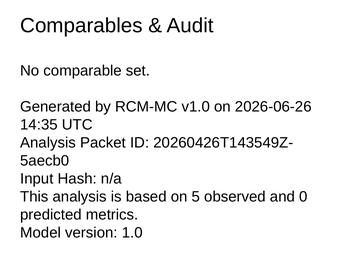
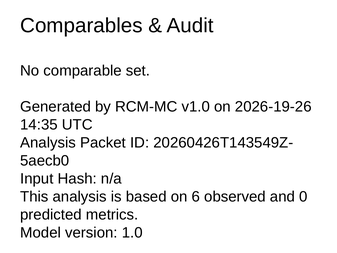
2026-06-26: 2026-06-26 -> 2026-19-26 (273, 107)
5: 5 -> 6 (196, 197)
